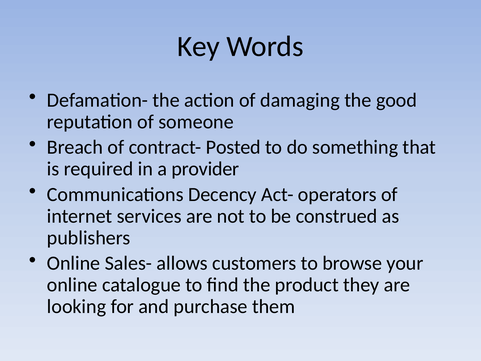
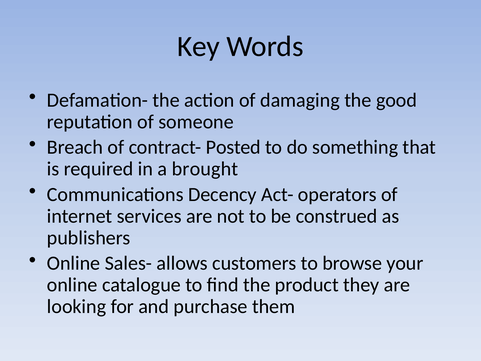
provider: provider -> brought (205, 169)
